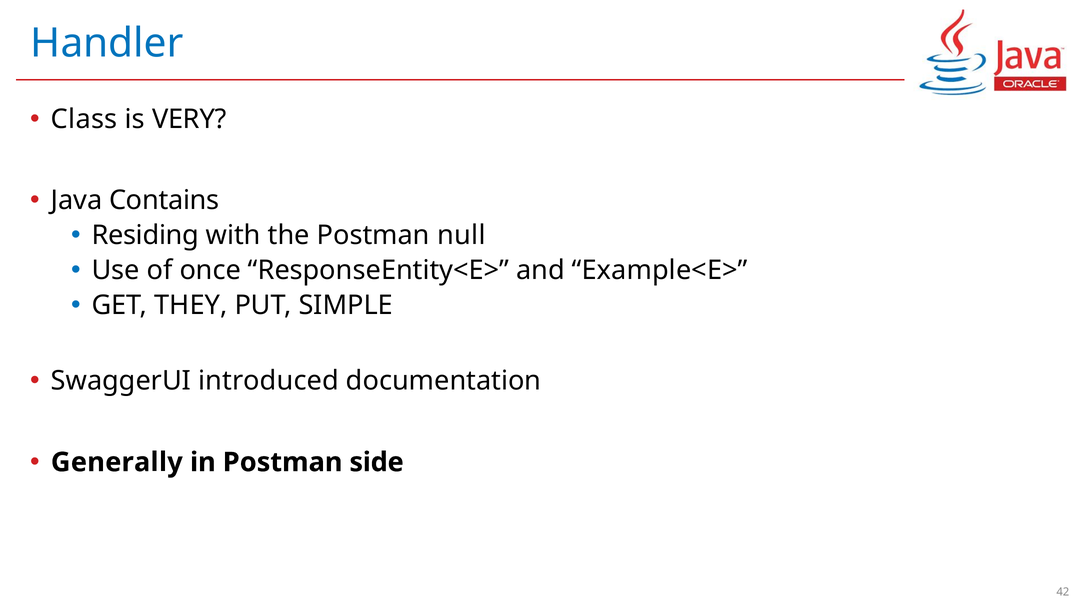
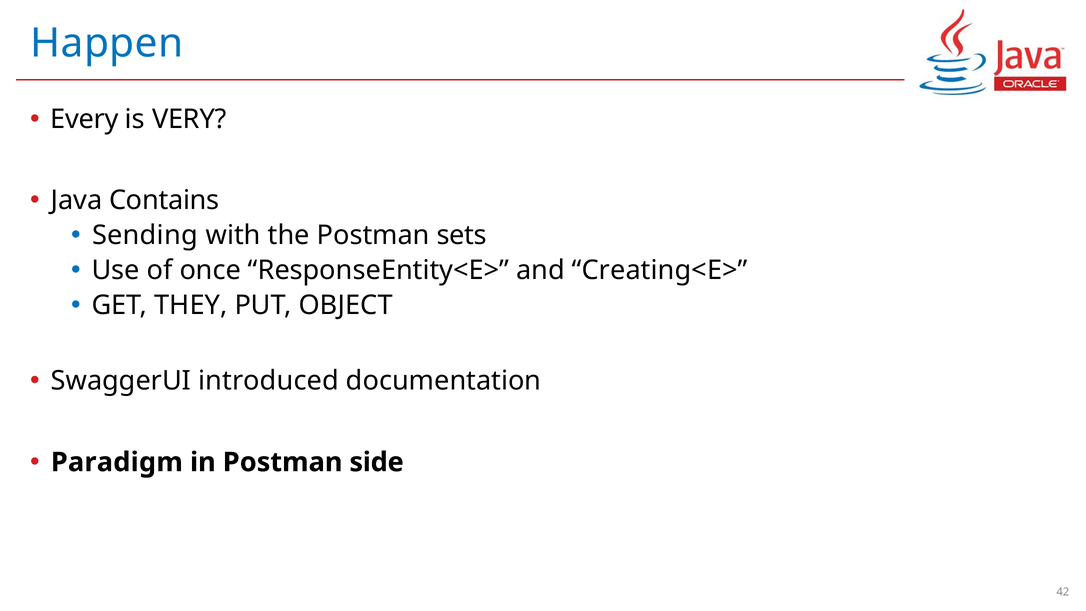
Handler: Handler -> Happen (107, 43)
Class: Class -> Every (84, 119)
Residing: Residing -> Sending (145, 235)
null: null -> sets (462, 235)
Example<E>: Example<E> -> Creating<E> (660, 270)
SIMPLE: SIMPLE -> OBJECT (346, 305)
Generally: Generally -> Paradigm (117, 462)
